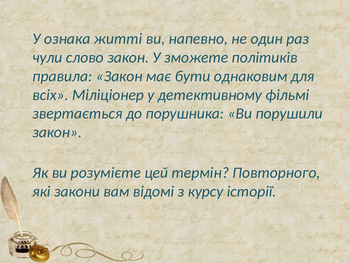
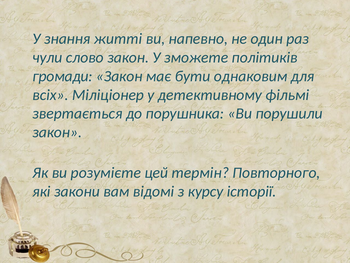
ознака: ознака -> знання (67, 39)
правила: правила -> громади (62, 76)
